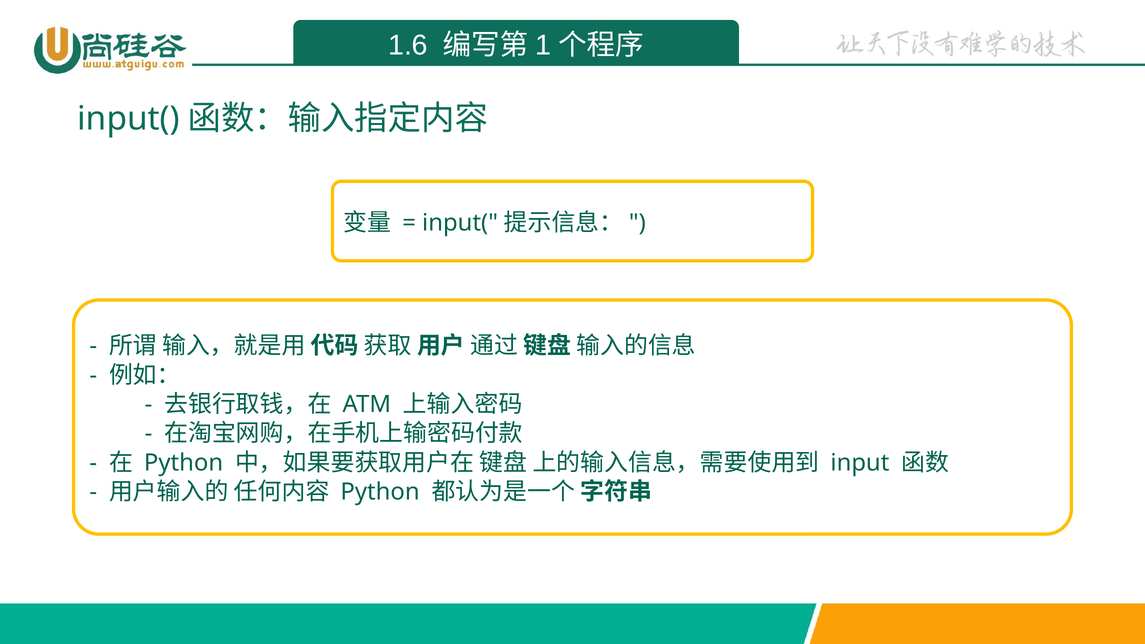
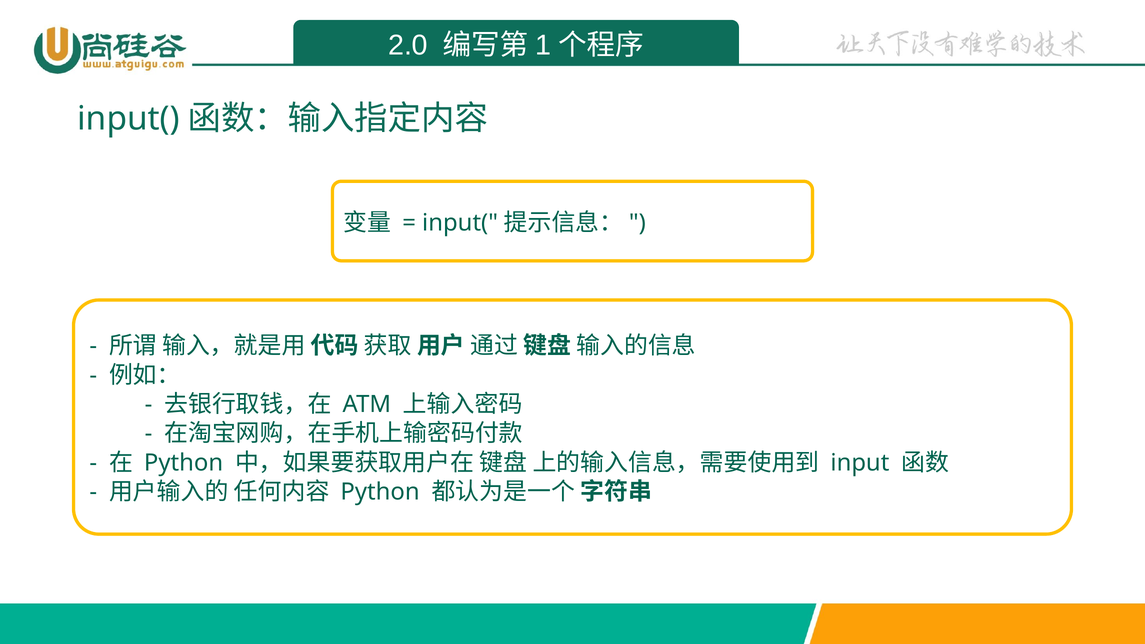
1.6: 1.6 -> 2.0 (408, 45)
